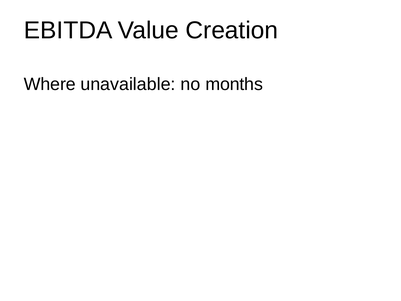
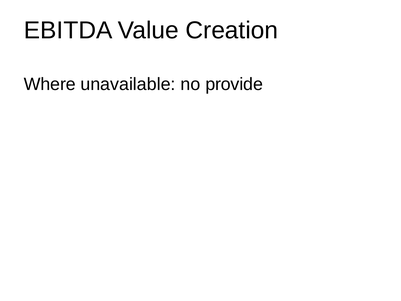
months: months -> provide (234, 84)
